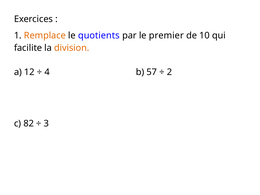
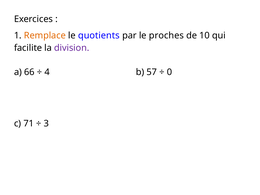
premier: premier -> proches (166, 36)
division colour: orange -> purple (72, 48)
12: 12 -> 66 (29, 72)
2: 2 -> 0 (169, 72)
82: 82 -> 71 (29, 123)
